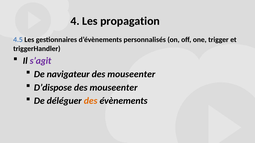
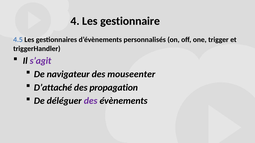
propagation: propagation -> gestionnaire (130, 21)
D’dispose: D’dispose -> D’attaché (53, 88)
mouseenter: mouseenter -> propagation (114, 88)
des colour: orange -> purple (91, 101)
